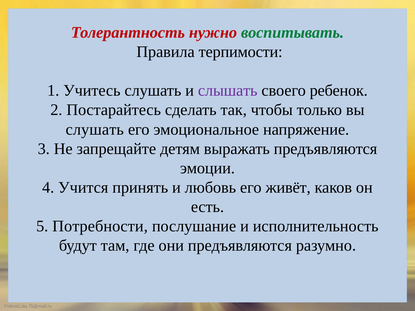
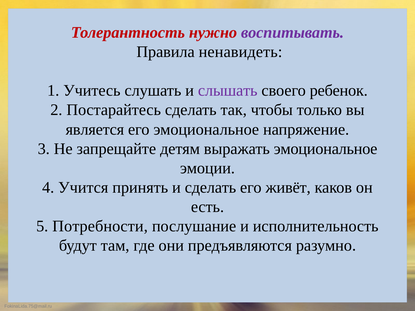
воспитывать colour: green -> purple (292, 33)
терпимости: терпимости -> ненавидеть (241, 52)
слушать: слушать -> является (95, 129)
выражать предъявляются: предъявляются -> эмоциональное (326, 149)
и любовь: любовь -> сделать (210, 188)
